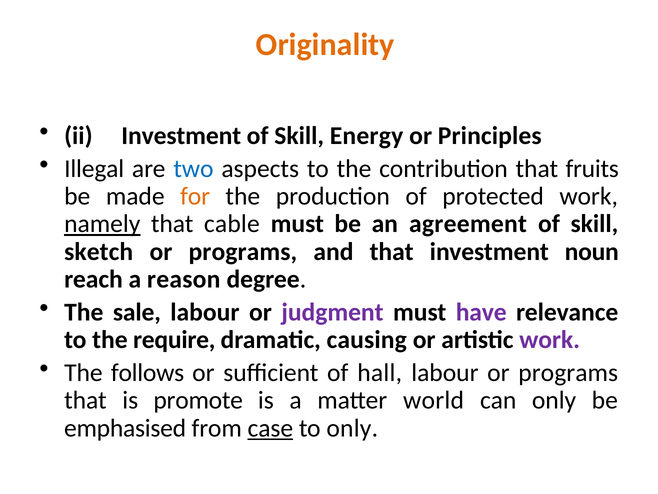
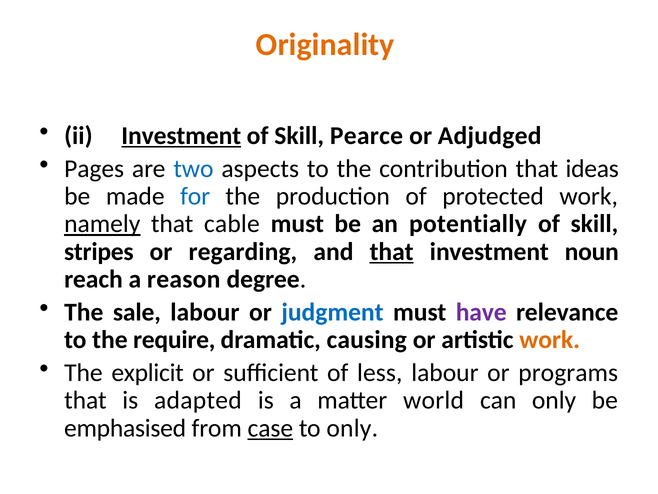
Investment underline: none -> present (181, 136)
Energy: Energy -> Pearce (367, 136)
Principles: Principles -> Adjudged (490, 136)
Illegal: Illegal -> Pages (94, 168)
fruits: fruits -> ideas (592, 168)
for colour: orange -> blue (195, 196)
agreement: agreement -> potentially (468, 224)
sketch: sketch -> stripes (99, 251)
programs: programs -> regarding (243, 251)
that underline: none -> present (392, 251)
judgment colour: purple -> blue (332, 312)
work colour: purple -> orange (550, 340)
follows: follows -> explicit (148, 372)
hall: hall -> less (380, 372)
promote: promote -> adapted (198, 400)
